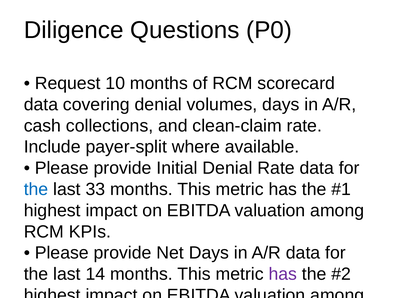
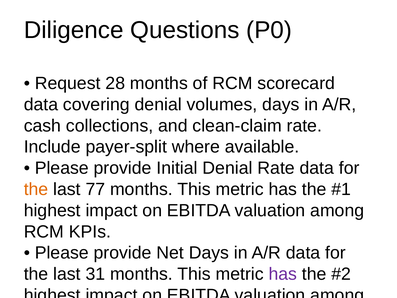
10: 10 -> 28 (115, 83)
the colour: blue -> orange (36, 189)
33: 33 -> 77 (95, 189)
14: 14 -> 31 (95, 274)
